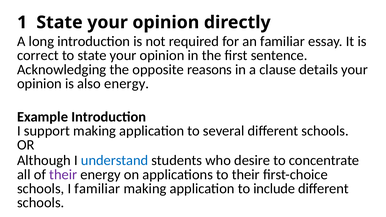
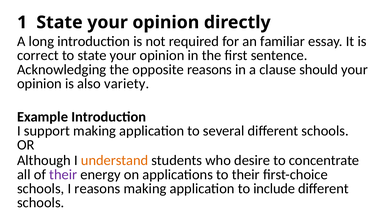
details: details -> should (319, 70)
also energy: energy -> variety (127, 84)
understand colour: blue -> orange (115, 161)
I familiar: familiar -> reasons (97, 189)
